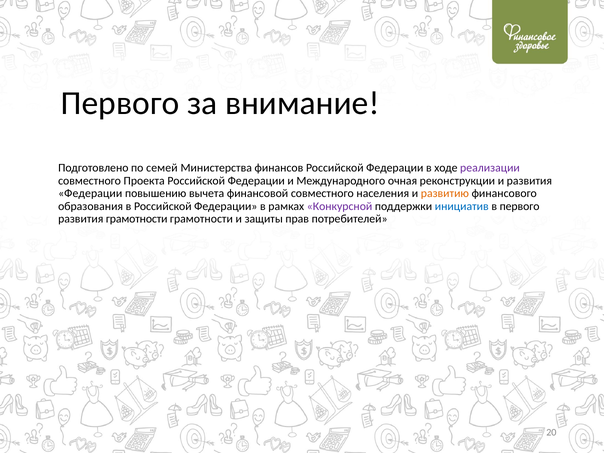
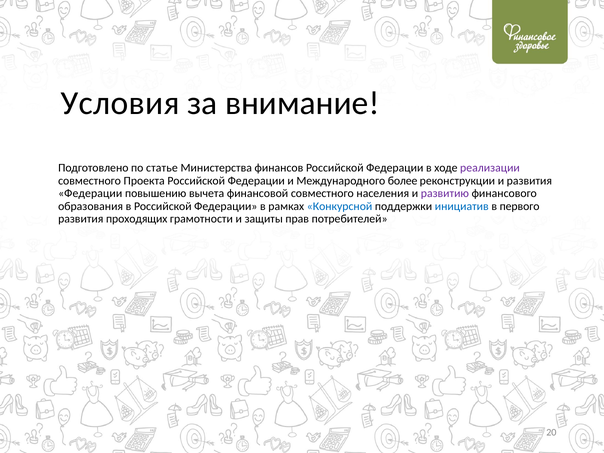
Первого: Первого -> Условия (120, 103)
семей: семей -> статье (162, 168)
очная: очная -> более (403, 181)
развитию colour: orange -> purple (445, 193)
Конкурсной colour: purple -> blue (340, 206)
развития грамотности: грамотности -> проходящих (137, 219)
